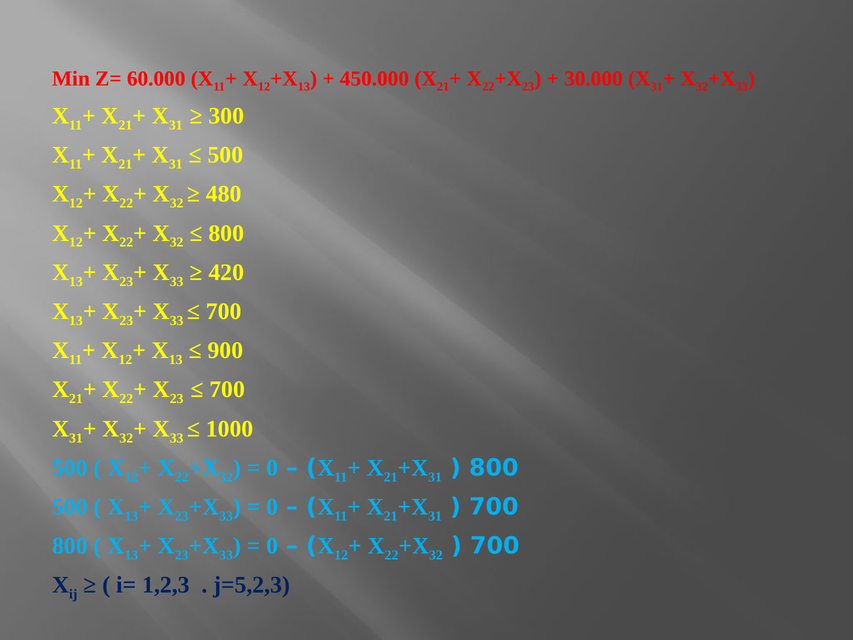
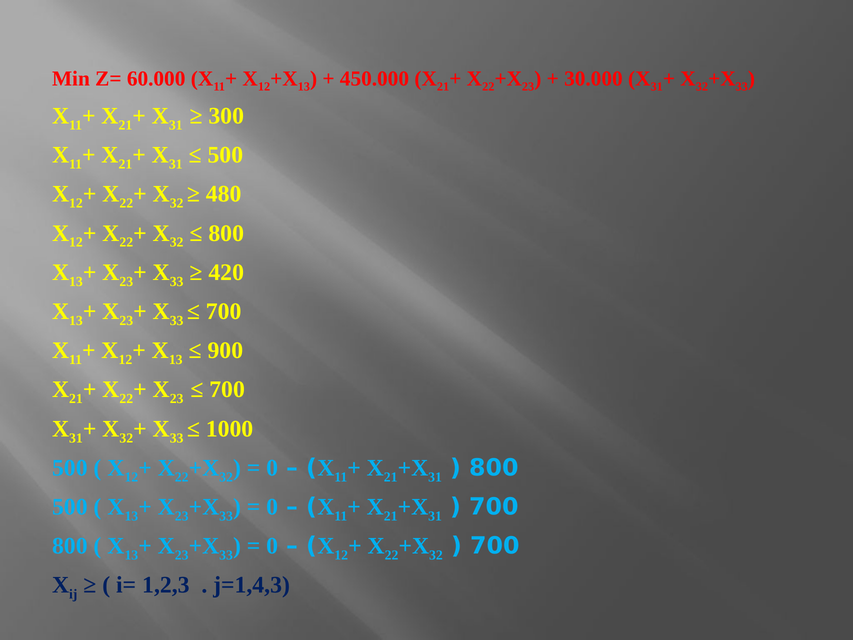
j=5,2,3: j=5,2,3 -> j=1,4,3 (252, 585)
